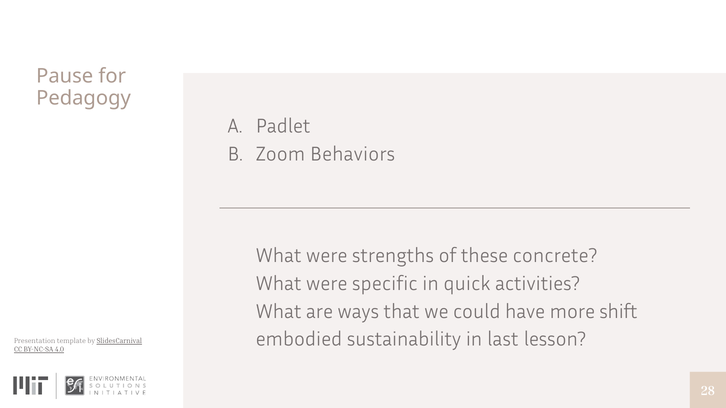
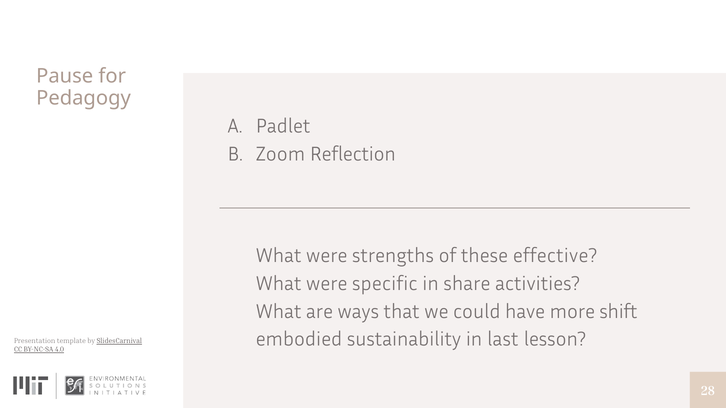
Behaviors: Behaviors -> Reflection (353, 154)
concrete: concrete -> effective (555, 256)
quick: quick -> share (467, 284)
